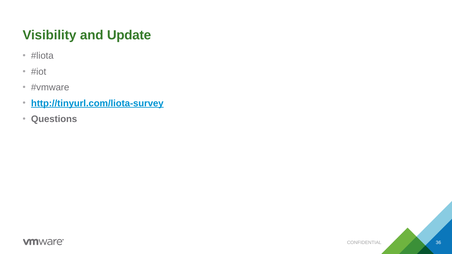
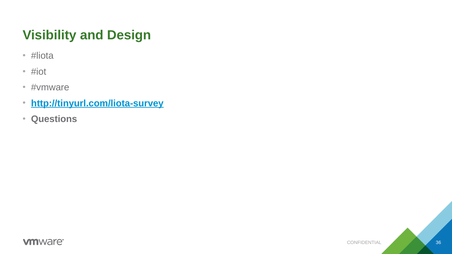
Update: Update -> Design (129, 35)
